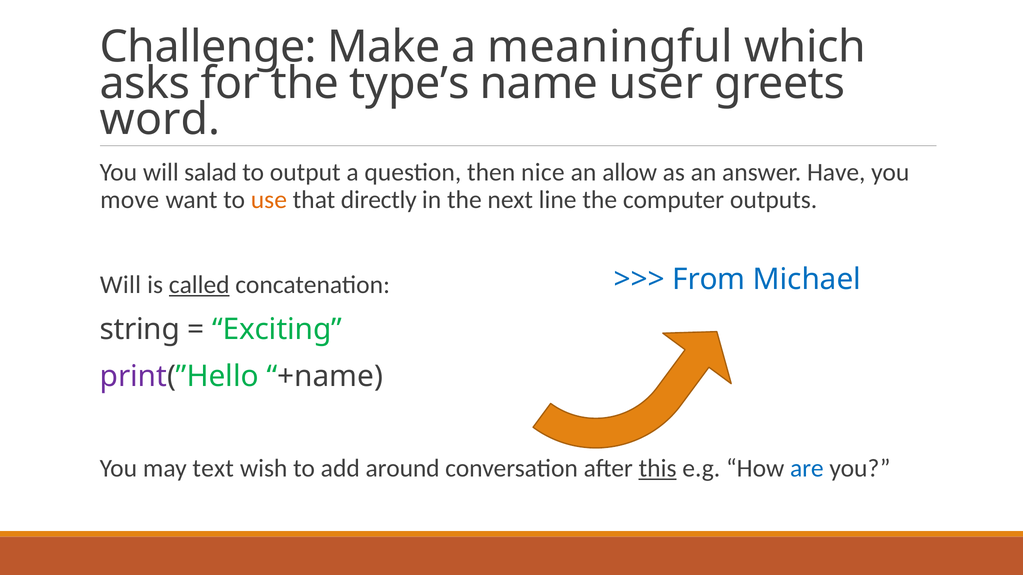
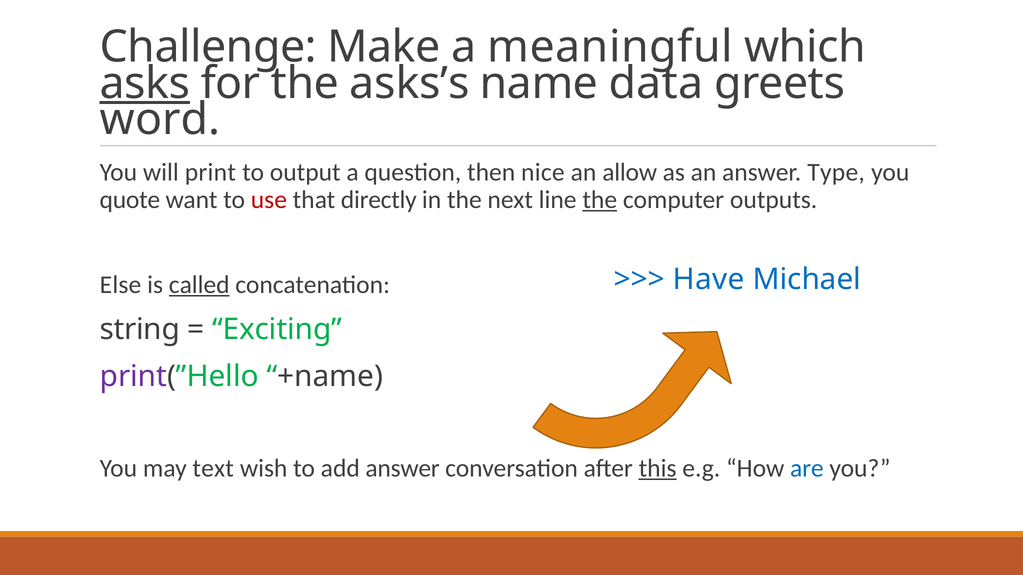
asks underline: none -> present (145, 83)
type’s: type’s -> asks’s (409, 83)
user: user -> data (656, 83)
salad: salad -> print (210, 172)
Have: Have -> Type (836, 172)
move: move -> quote (130, 200)
use colour: orange -> red (269, 200)
the underline: none -> present (600, 200)
From: From -> Have (709, 280)
Will: Will -> Else (121, 285)
add around: around -> answer (403, 469)
